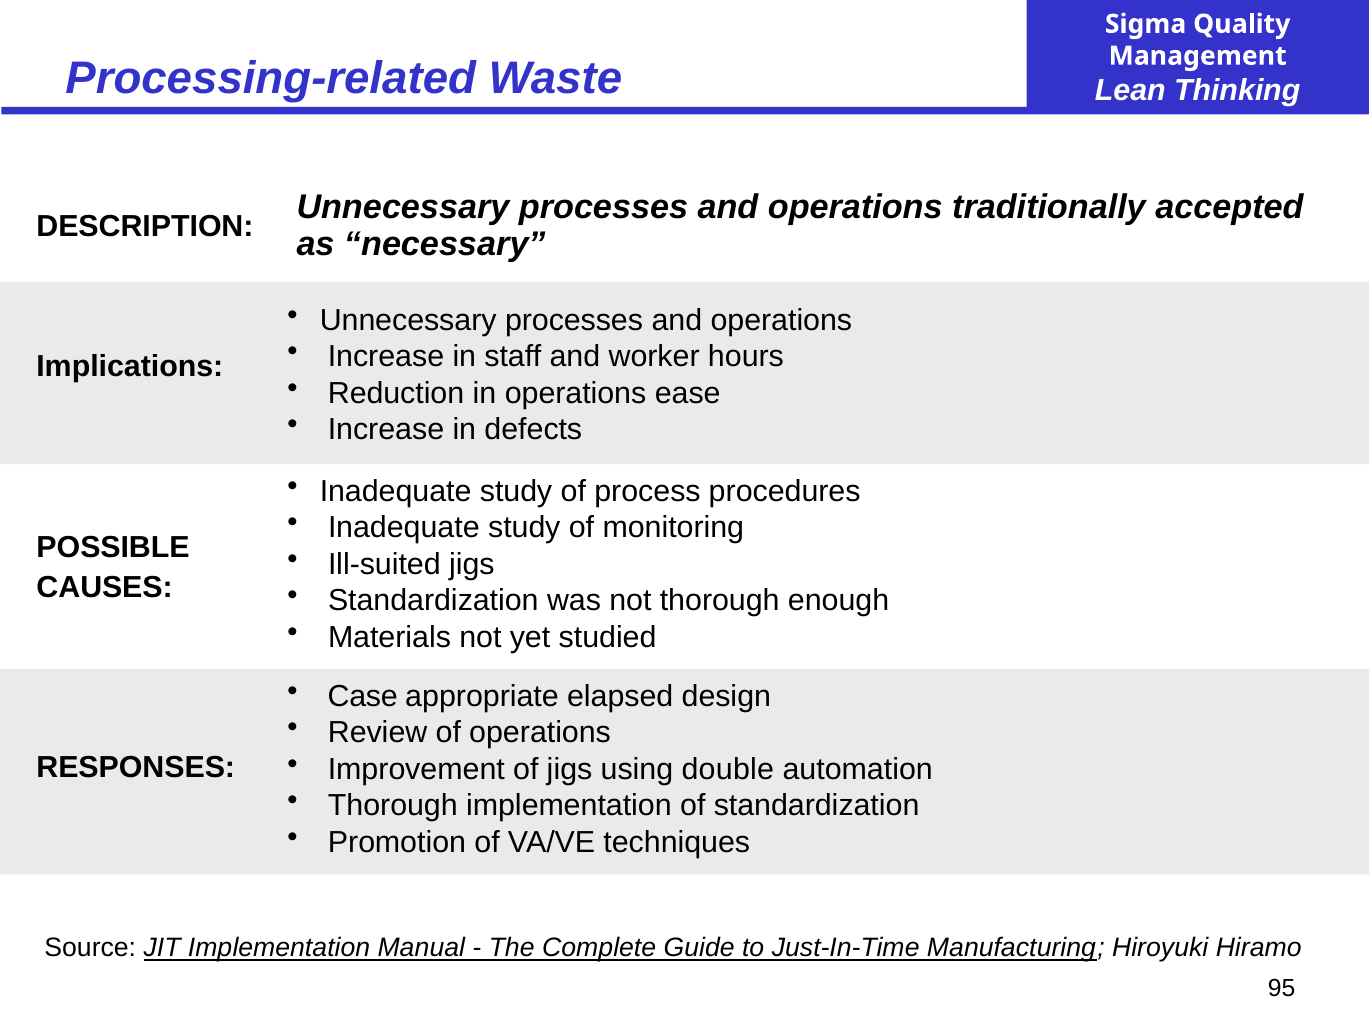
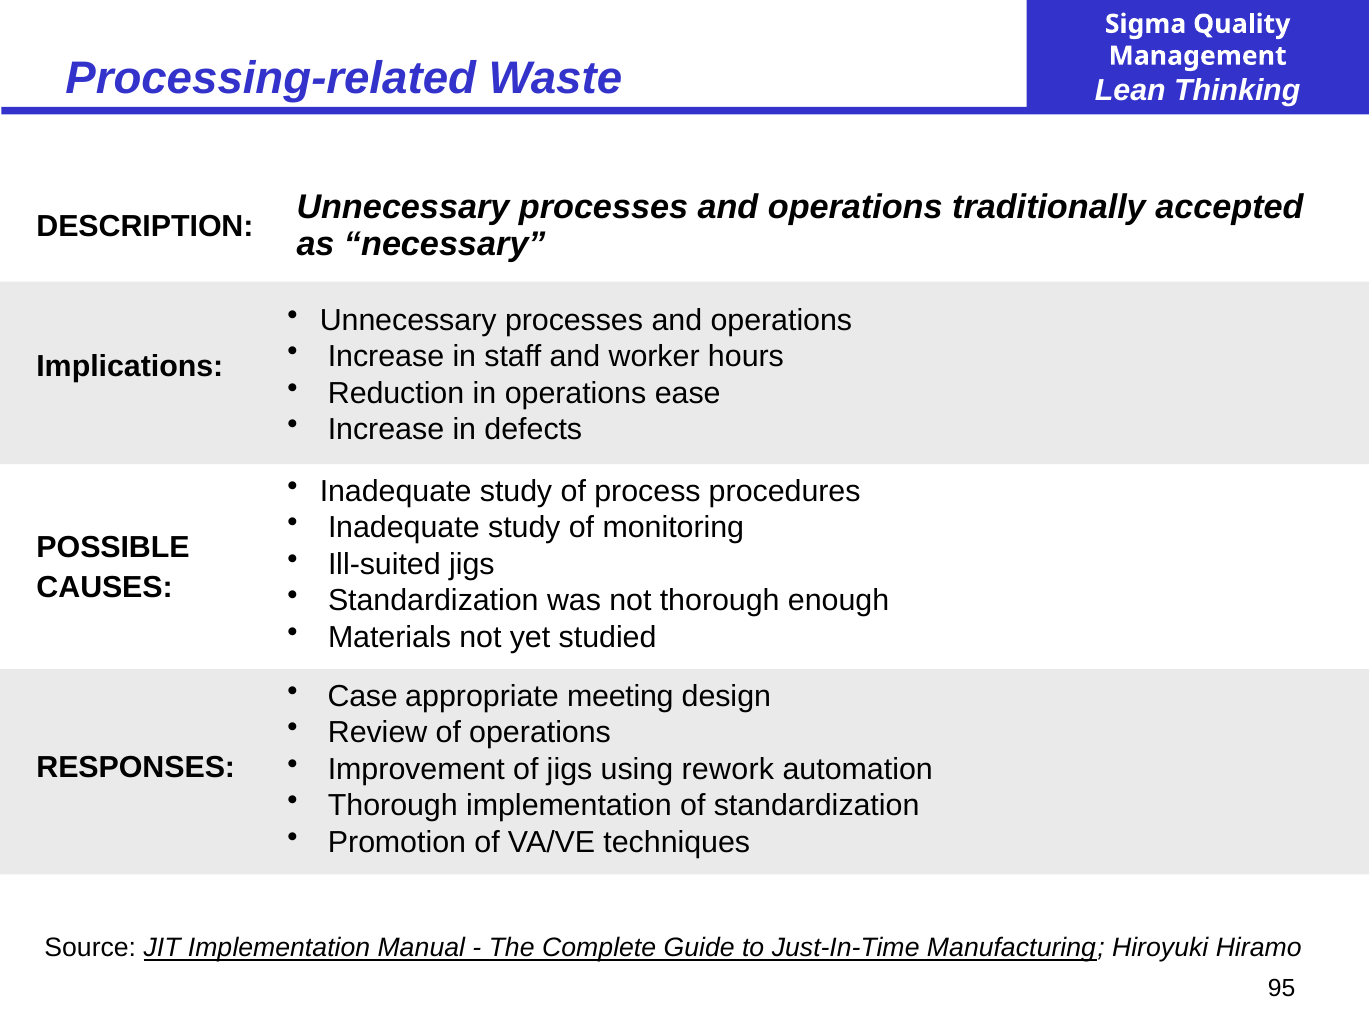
elapsed: elapsed -> meeting (620, 697)
double: double -> rework (728, 770)
